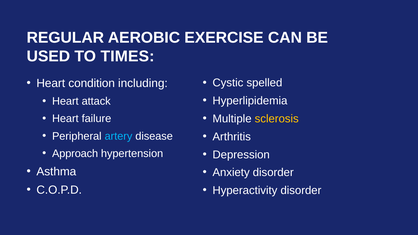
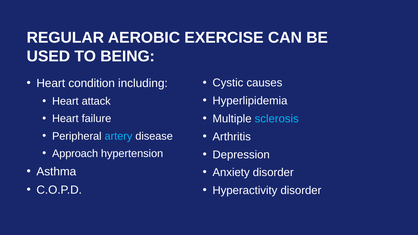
TIMES: TIMES -> BEING (128, 56)
spelled: spelled -> causes (264, 83)
sclerosis colour: yellow -> light blue (277, 119)
